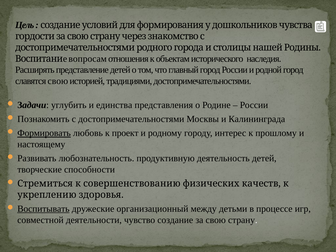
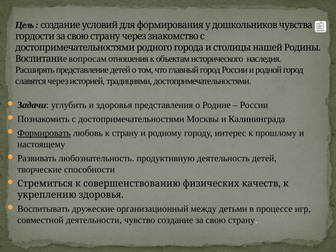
славятся свою: свою -> через (58, 81)
и единства: единства -> здоровья (114, 105)
к проект: проект -> страну (125, 133)
Воспитывать underline: present -> none (43, 209)
